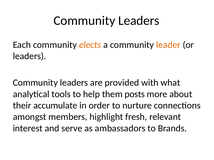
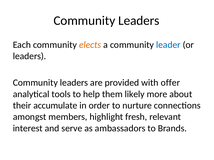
leader colour: orange -> blue (168, 45)
what: what -> offer (170, 83)
posts: posts -> likely (135, 94)
